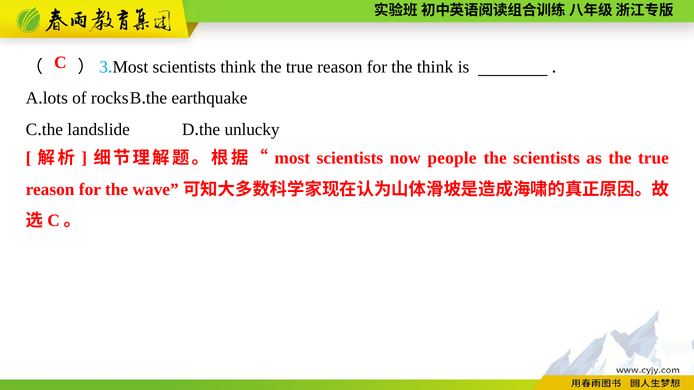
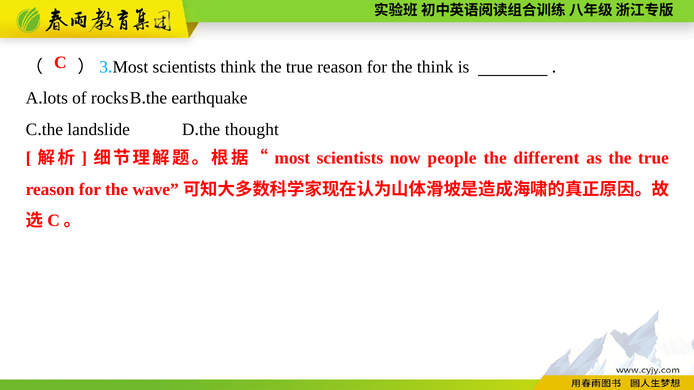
unlucky: unlucky -> thought (252, 130)
the scientists: scientists -> different (546, 158)
